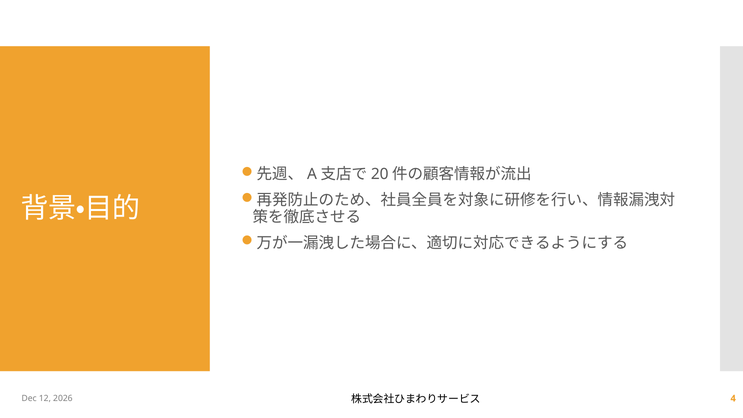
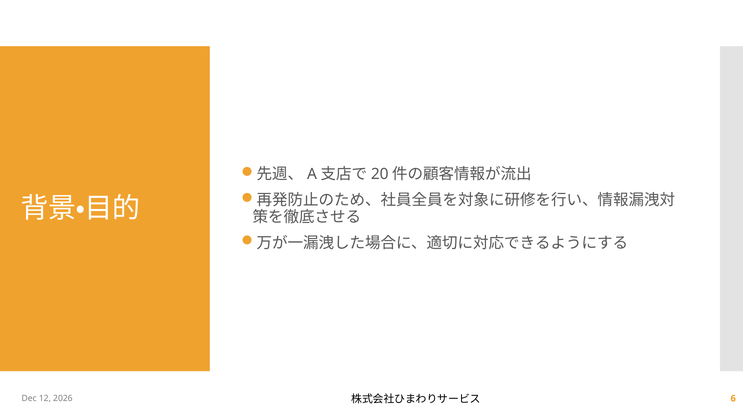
4: 4 -> 6 (733, 398)
